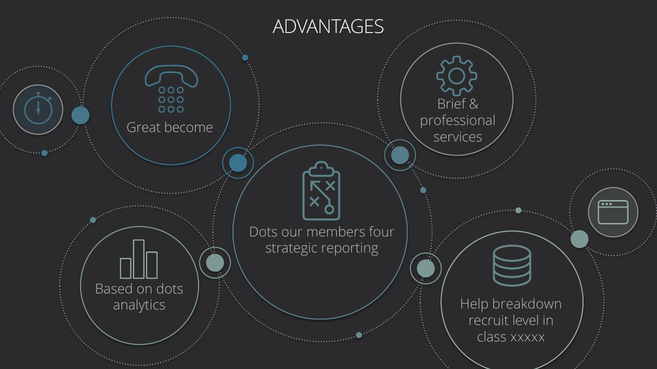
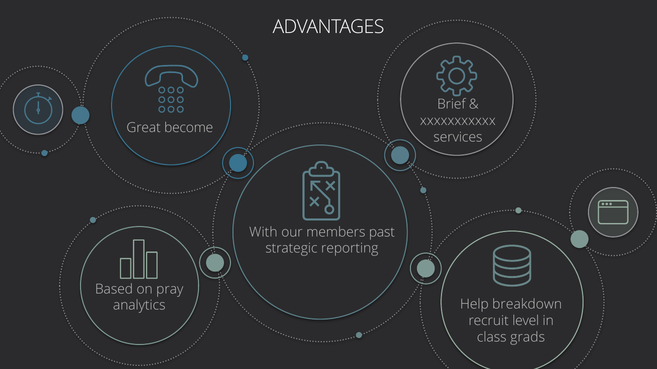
professional: professional -> xxxxxxxxxxx (458, 121)
Dots: Dots -> With (263, 232)
four: four -> past (382, 232)
on dots: dots -> pray (170, 289)
xxxxx: xxxxx -> grads (528, 338)
